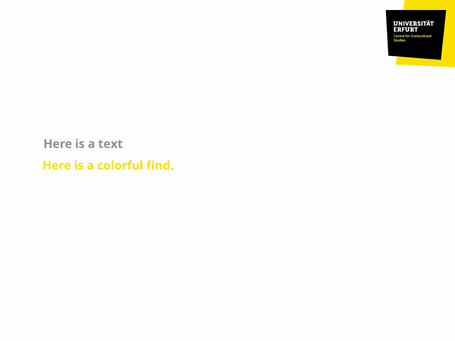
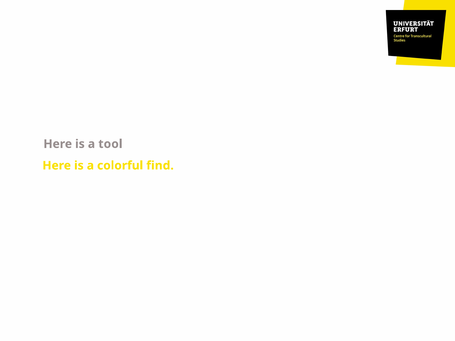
text: text -> tool (110, 144)
